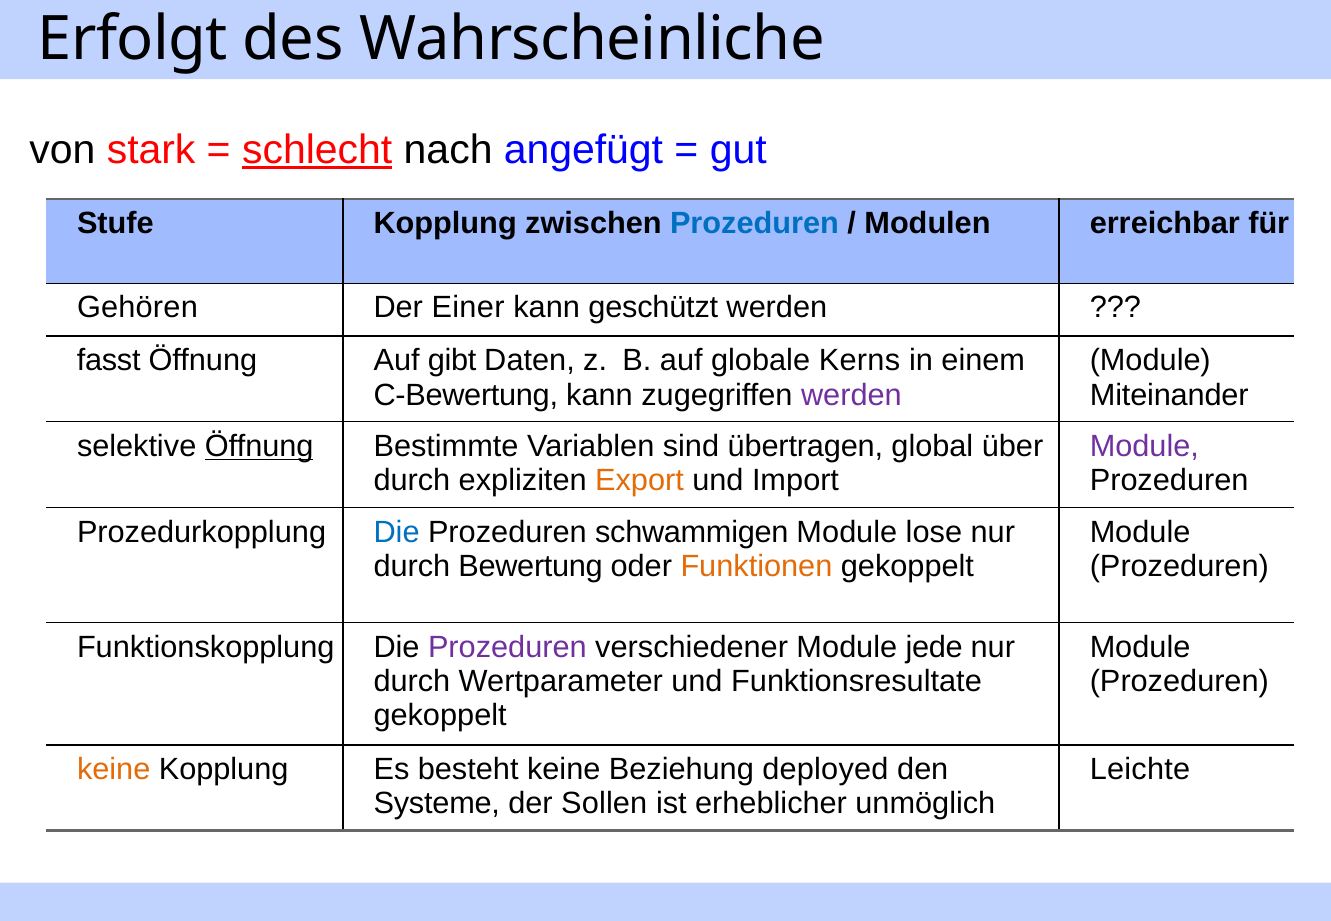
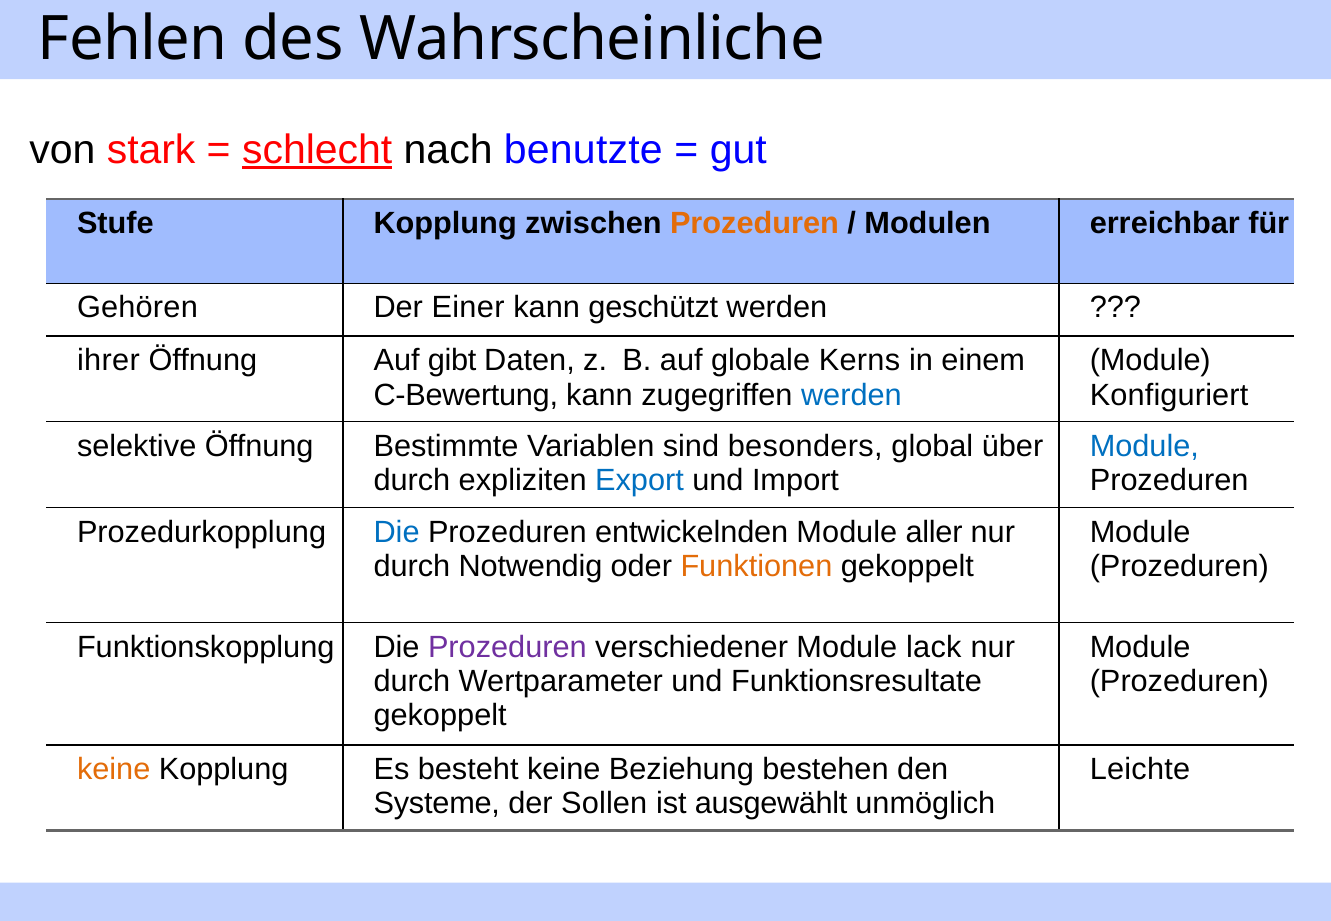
Erfolgt: Erfolgt -> Fehlen (133, 39)
angefügt: angefügt -> benutzte (583, 150)
Prozeduren colour: blue -> orange (754, 224)
fasst: fasst -> ihrer (108, 361)
werden colour: purple -> blue (851, 395)
Miteinander: Miteinander -> Konfiguriert (1169, 395)
Öffnung underline: present -> none (259, 446)
übertragen: übertragen -> besonders (805, 446)
Module colour: purple -> blue (1144, 446)
Export colour: orange -> blue (639, 481)
schwammigen: schwammigen -> entwickelnden (692, 532)
lose: lose -> aller (934, 532)
Bewertung: Bewertung -> Notwendig (531, 567)
jede: jede -> lack (934, 647)
deployed: deployed -> bestehen (826, 770)
erheblicher: erheblicher -> ausgewählt (771, 804)
